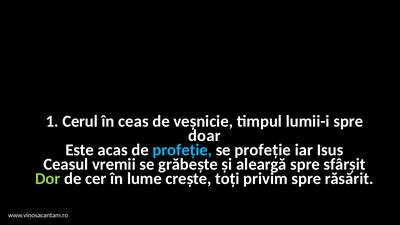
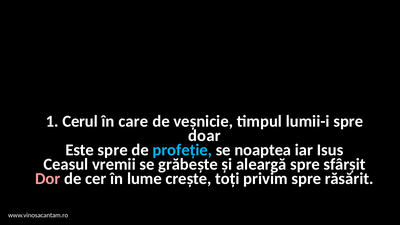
ceas: ceas -> care (133, 121)
Este acas: acas -> spre (113, 150)
se profeţie: profeţie -> noaptea (263, 150)
Dor colour: light green -> pink (48, 179)
